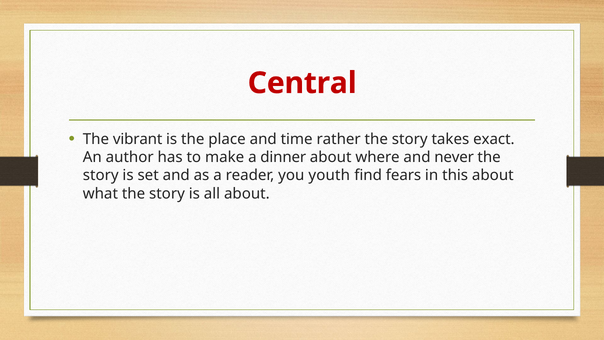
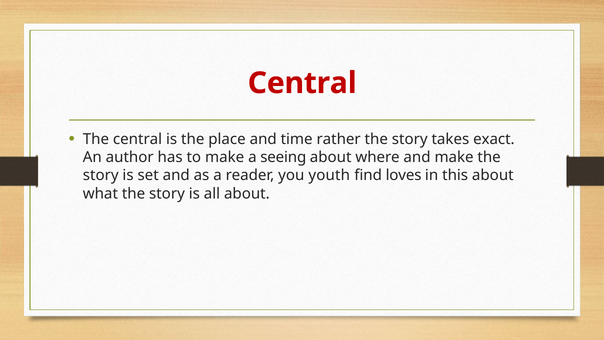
The vibrant: vibrant -> central (138, 139)
dinner: dinner -> seeing (283, 157)
and never: never -> make (454, 157)
fears: fears -> loves (404, 175)
